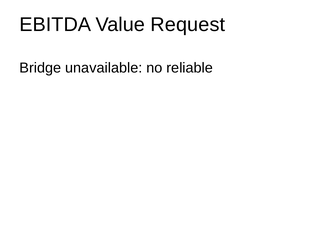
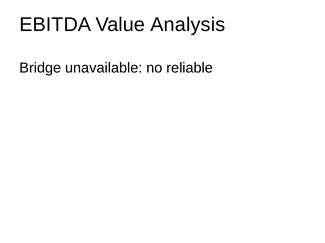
Request: Request -> Analysis (188, 25)
